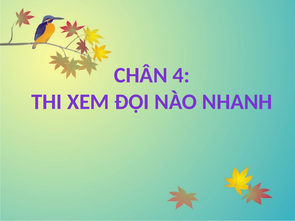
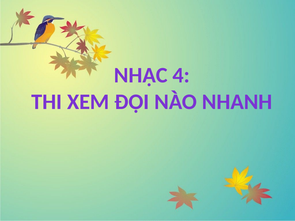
CHÂN: CHÂN -> NHẠC (141, 75)
